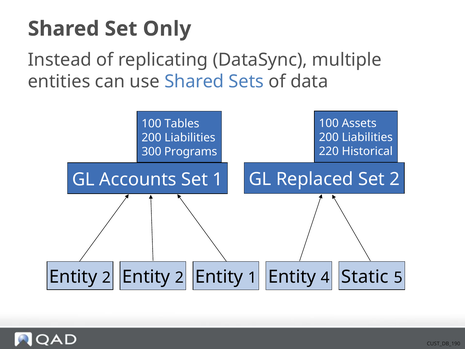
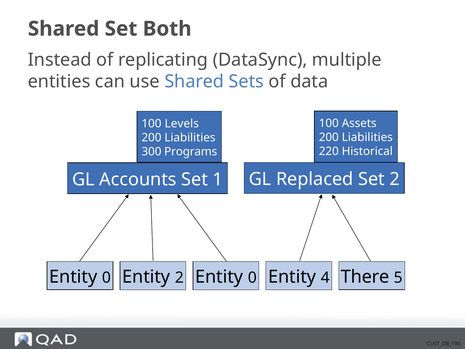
Only: Only -> Both (167, 29)
Tables: Tables -> Levels (182, 124)
2: 2 -> 0 (106, 277)
2 Entity 1: 1 -> 0 (252, 278)
Static: Static -> There (365, 277)
